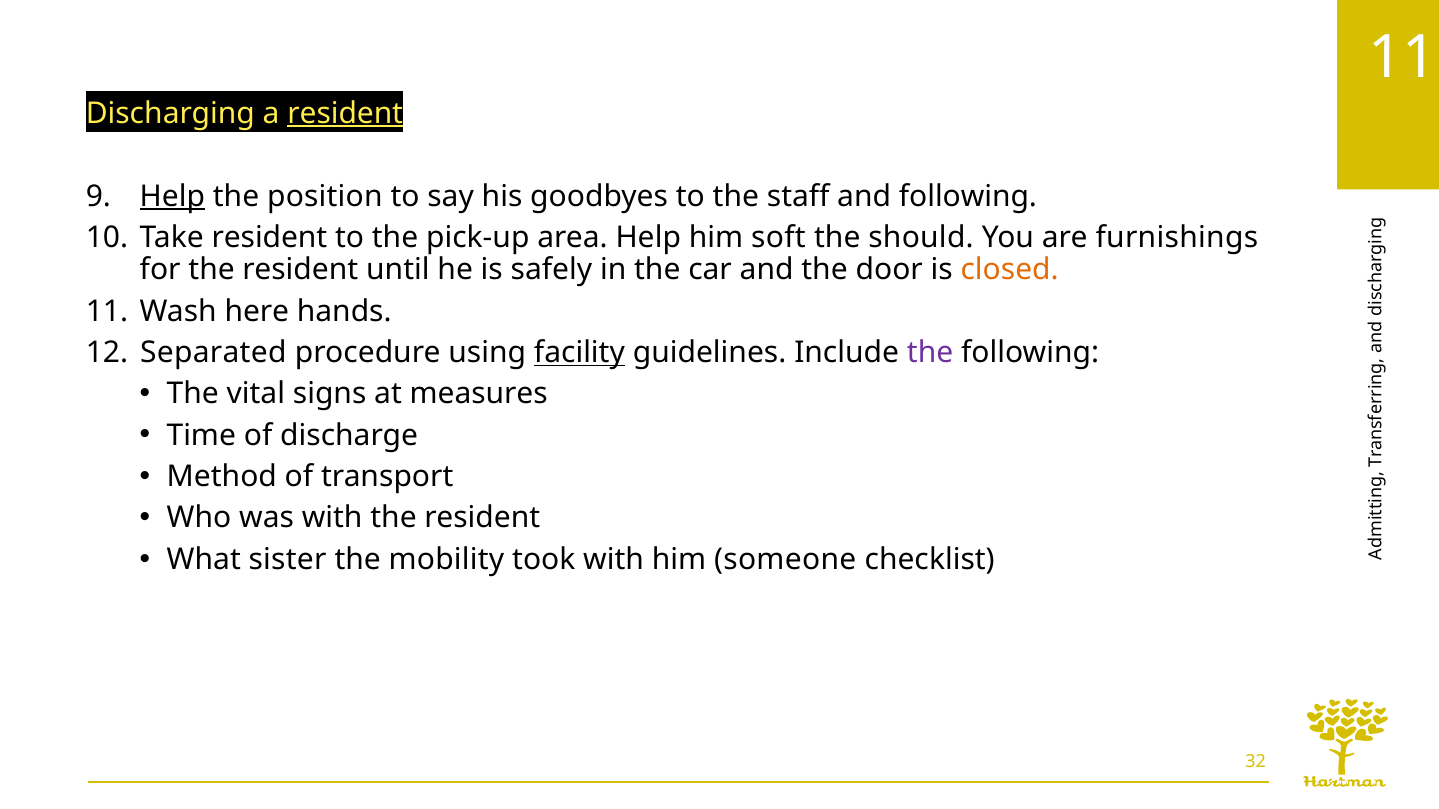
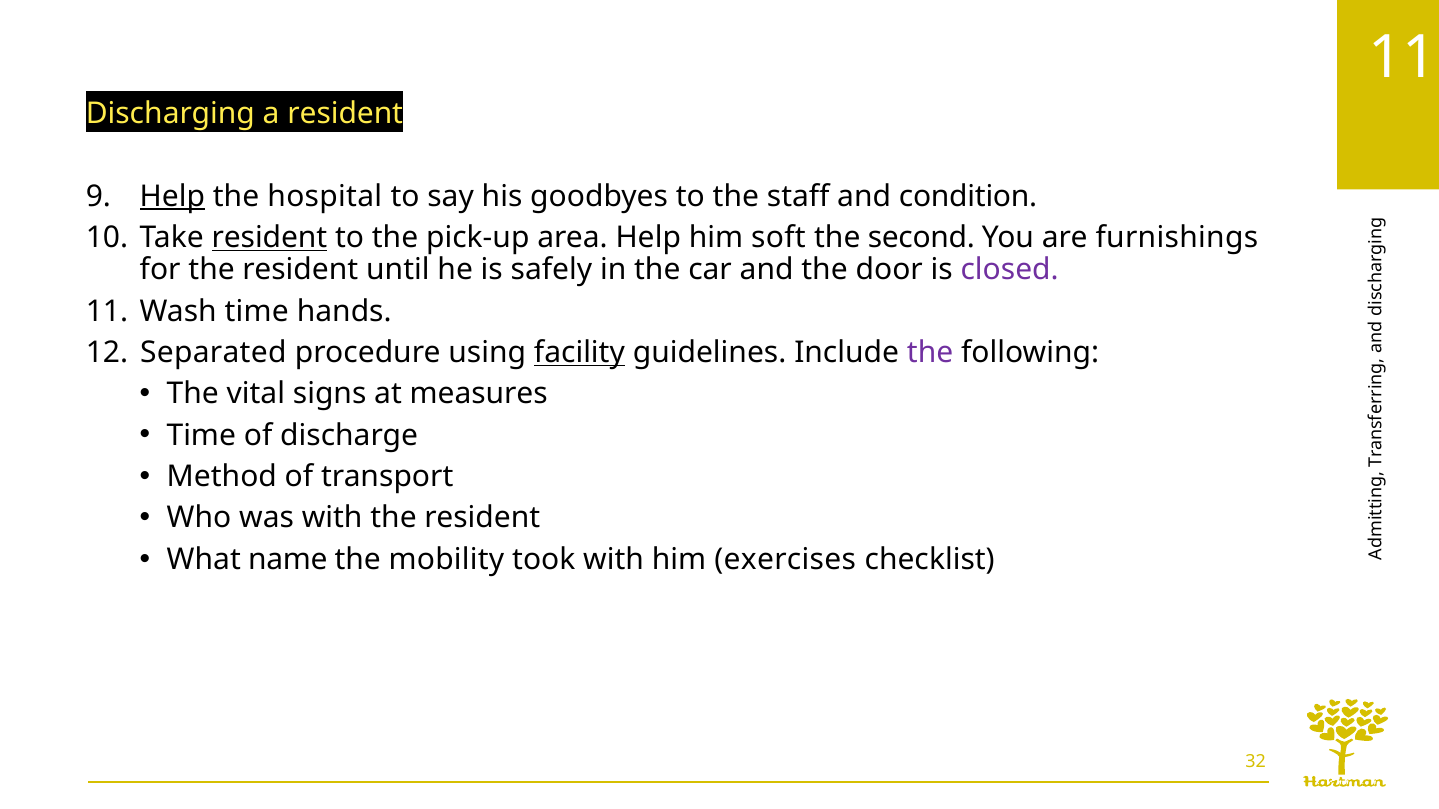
resident underline: present -> none (345, 113)
position: position -> hospital (325, 196)
and following: following -> condition (968, 196)
resident underline: none -> present (269, 238)
should: should -> second (921, 238)
closed colour: orange -> purple (1010, 270)
Wash here: here -> time (257, 311)
sister: sister -> name (288, 560)
someone: someone -> exercises (785, 560)
